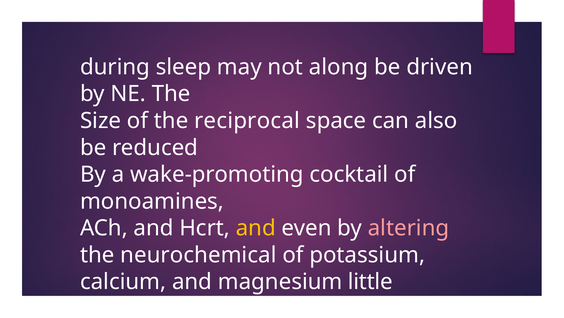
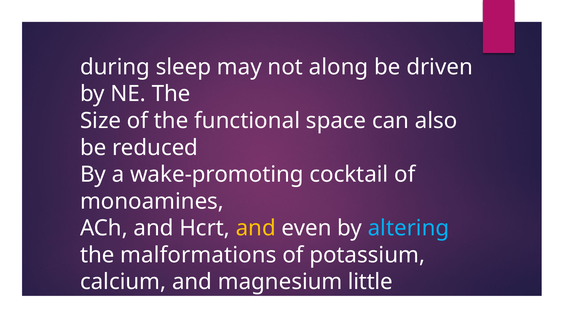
reciprocal: reciprocal -> functional (247, 120)
altering colour: pink -> light blue (409, 228)
neurochemical: neurochemical -> malformations (198, 254)
